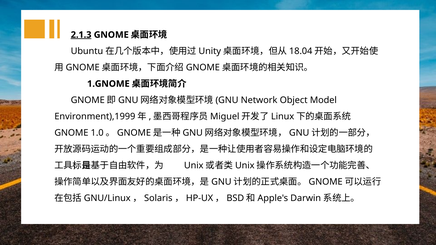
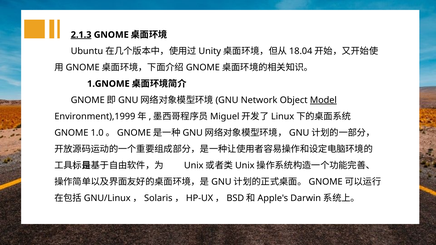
Model underline: none -> present (323, 100)
